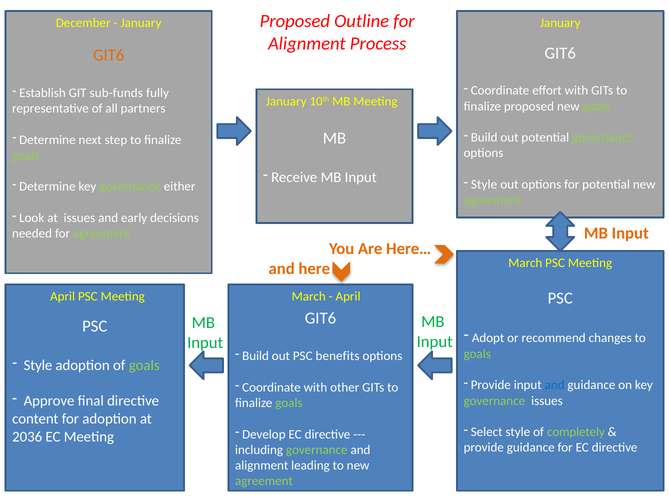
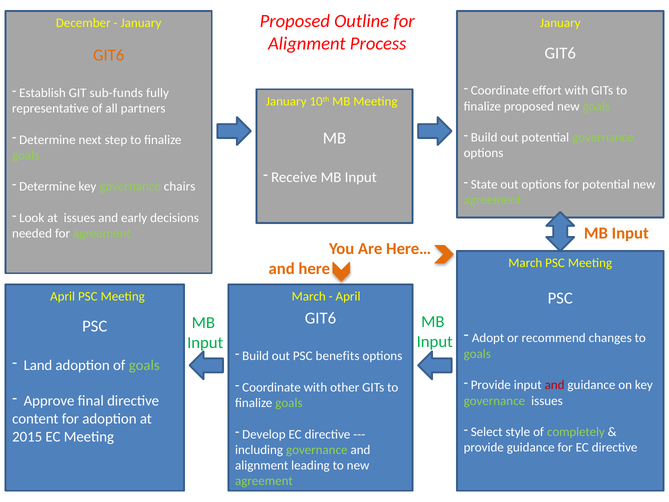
Style: Style -> State (484, 184)
either: either -> chairs (180, 187)
Style: Style -> Land (38, 365)
and colour: blue -> red (555, 385)
2036: 2036 -> 2015 (27, 436)
